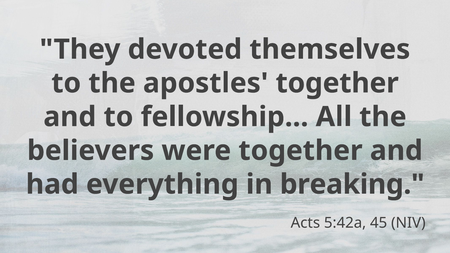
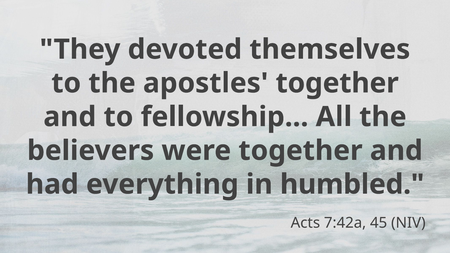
breaking: breaking -> humbled (352, 184)
5:42a: 5:42a -> 7:42a (345, 223)
